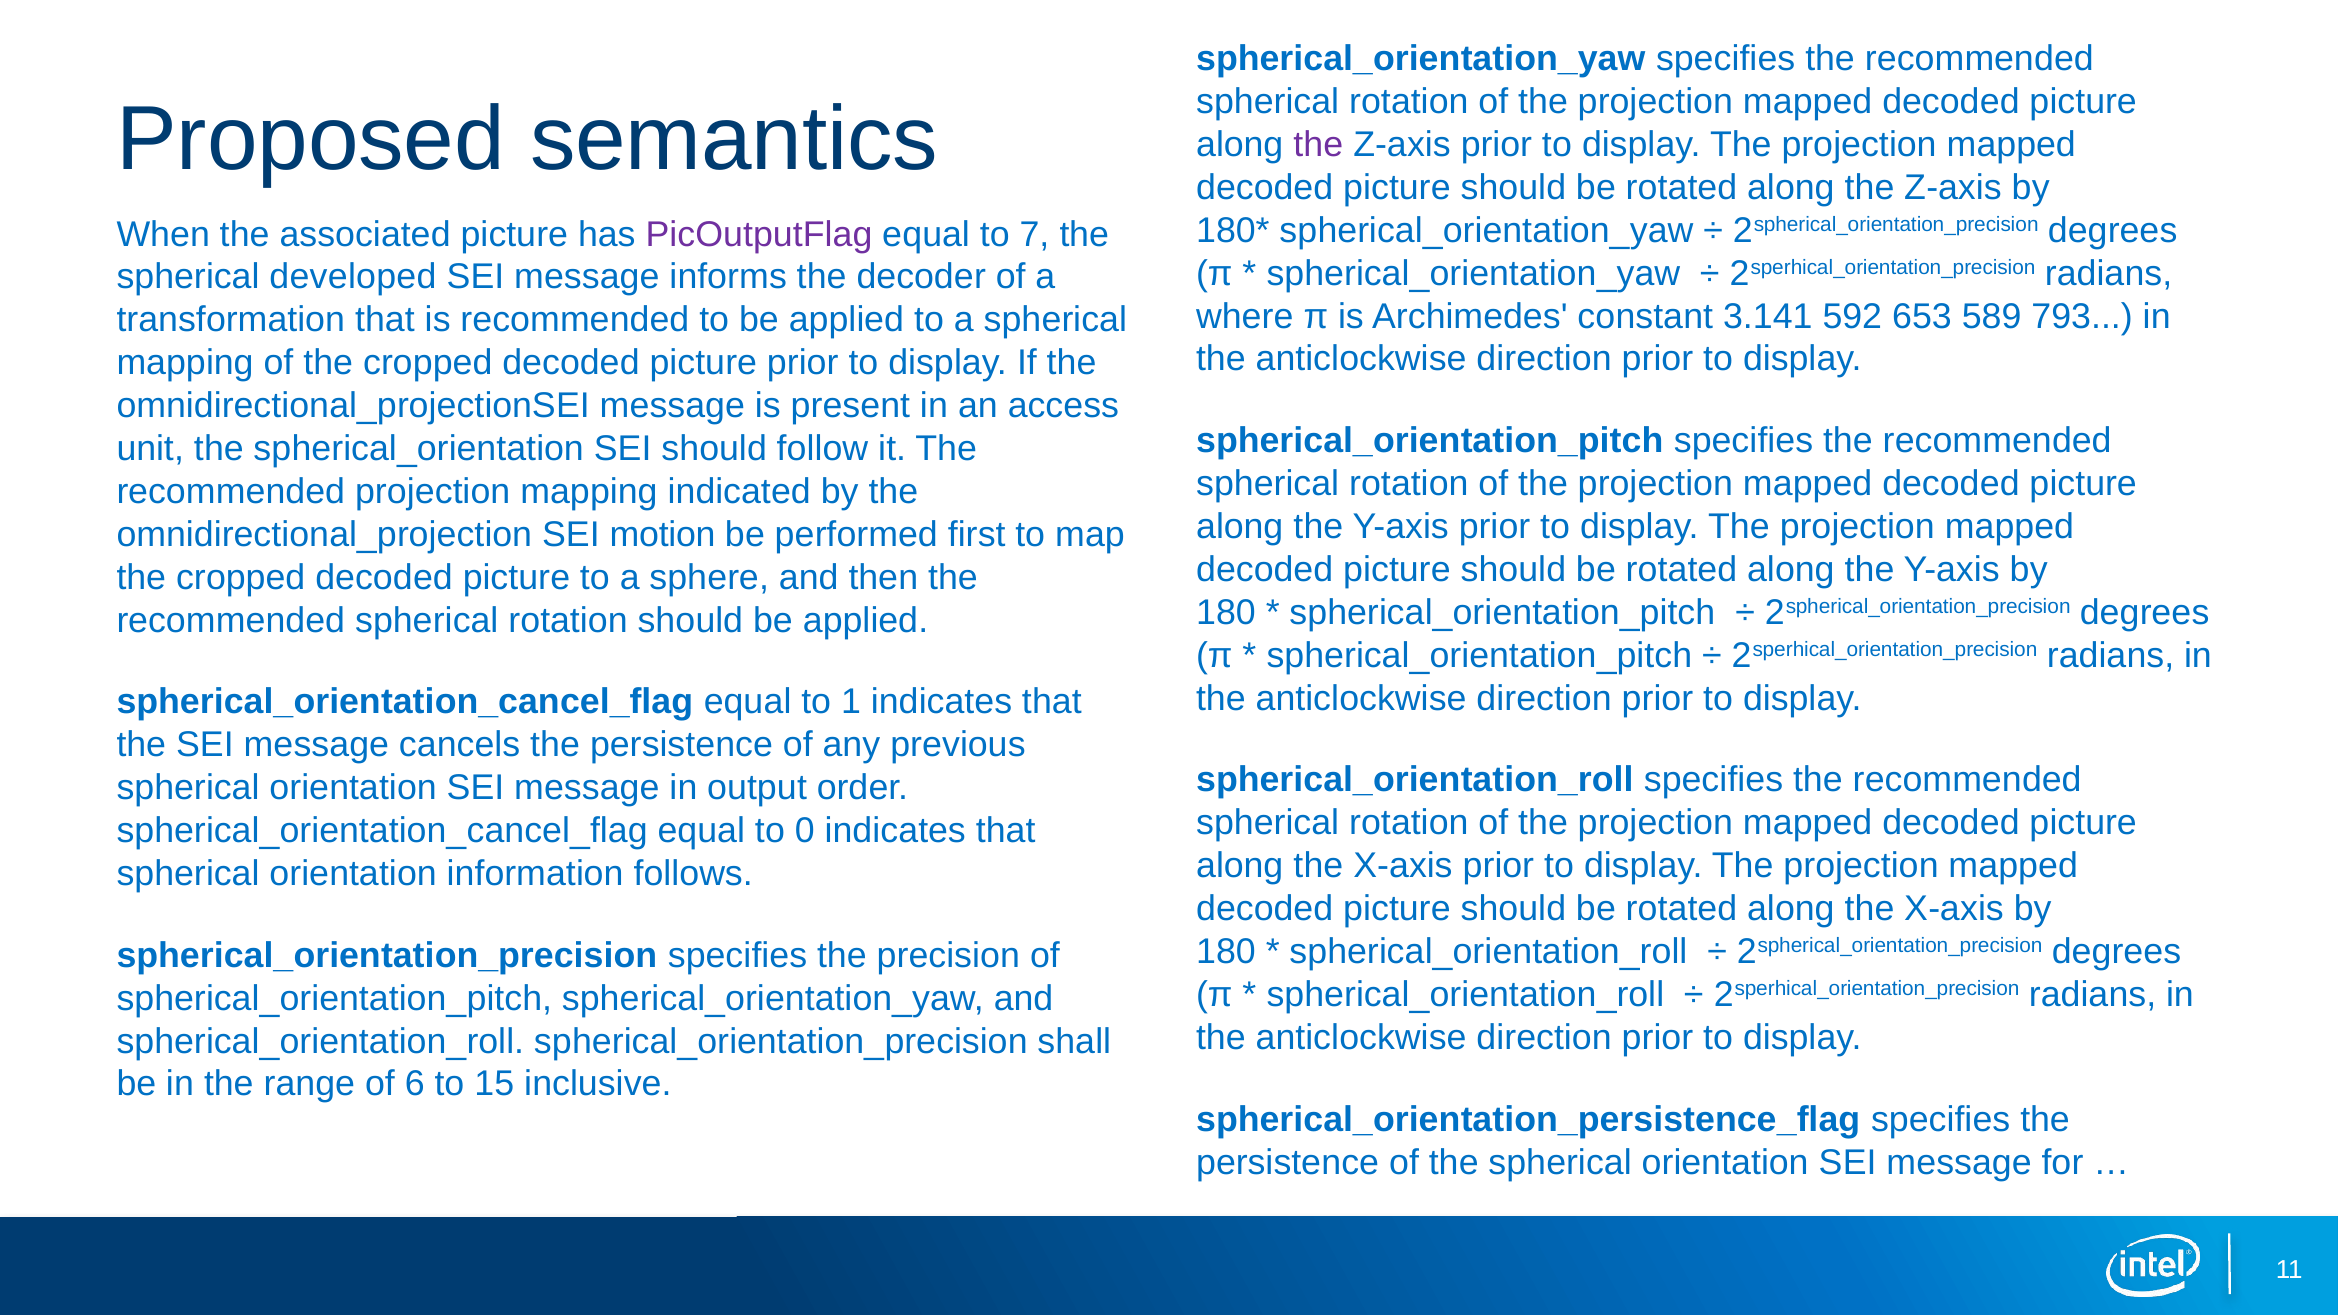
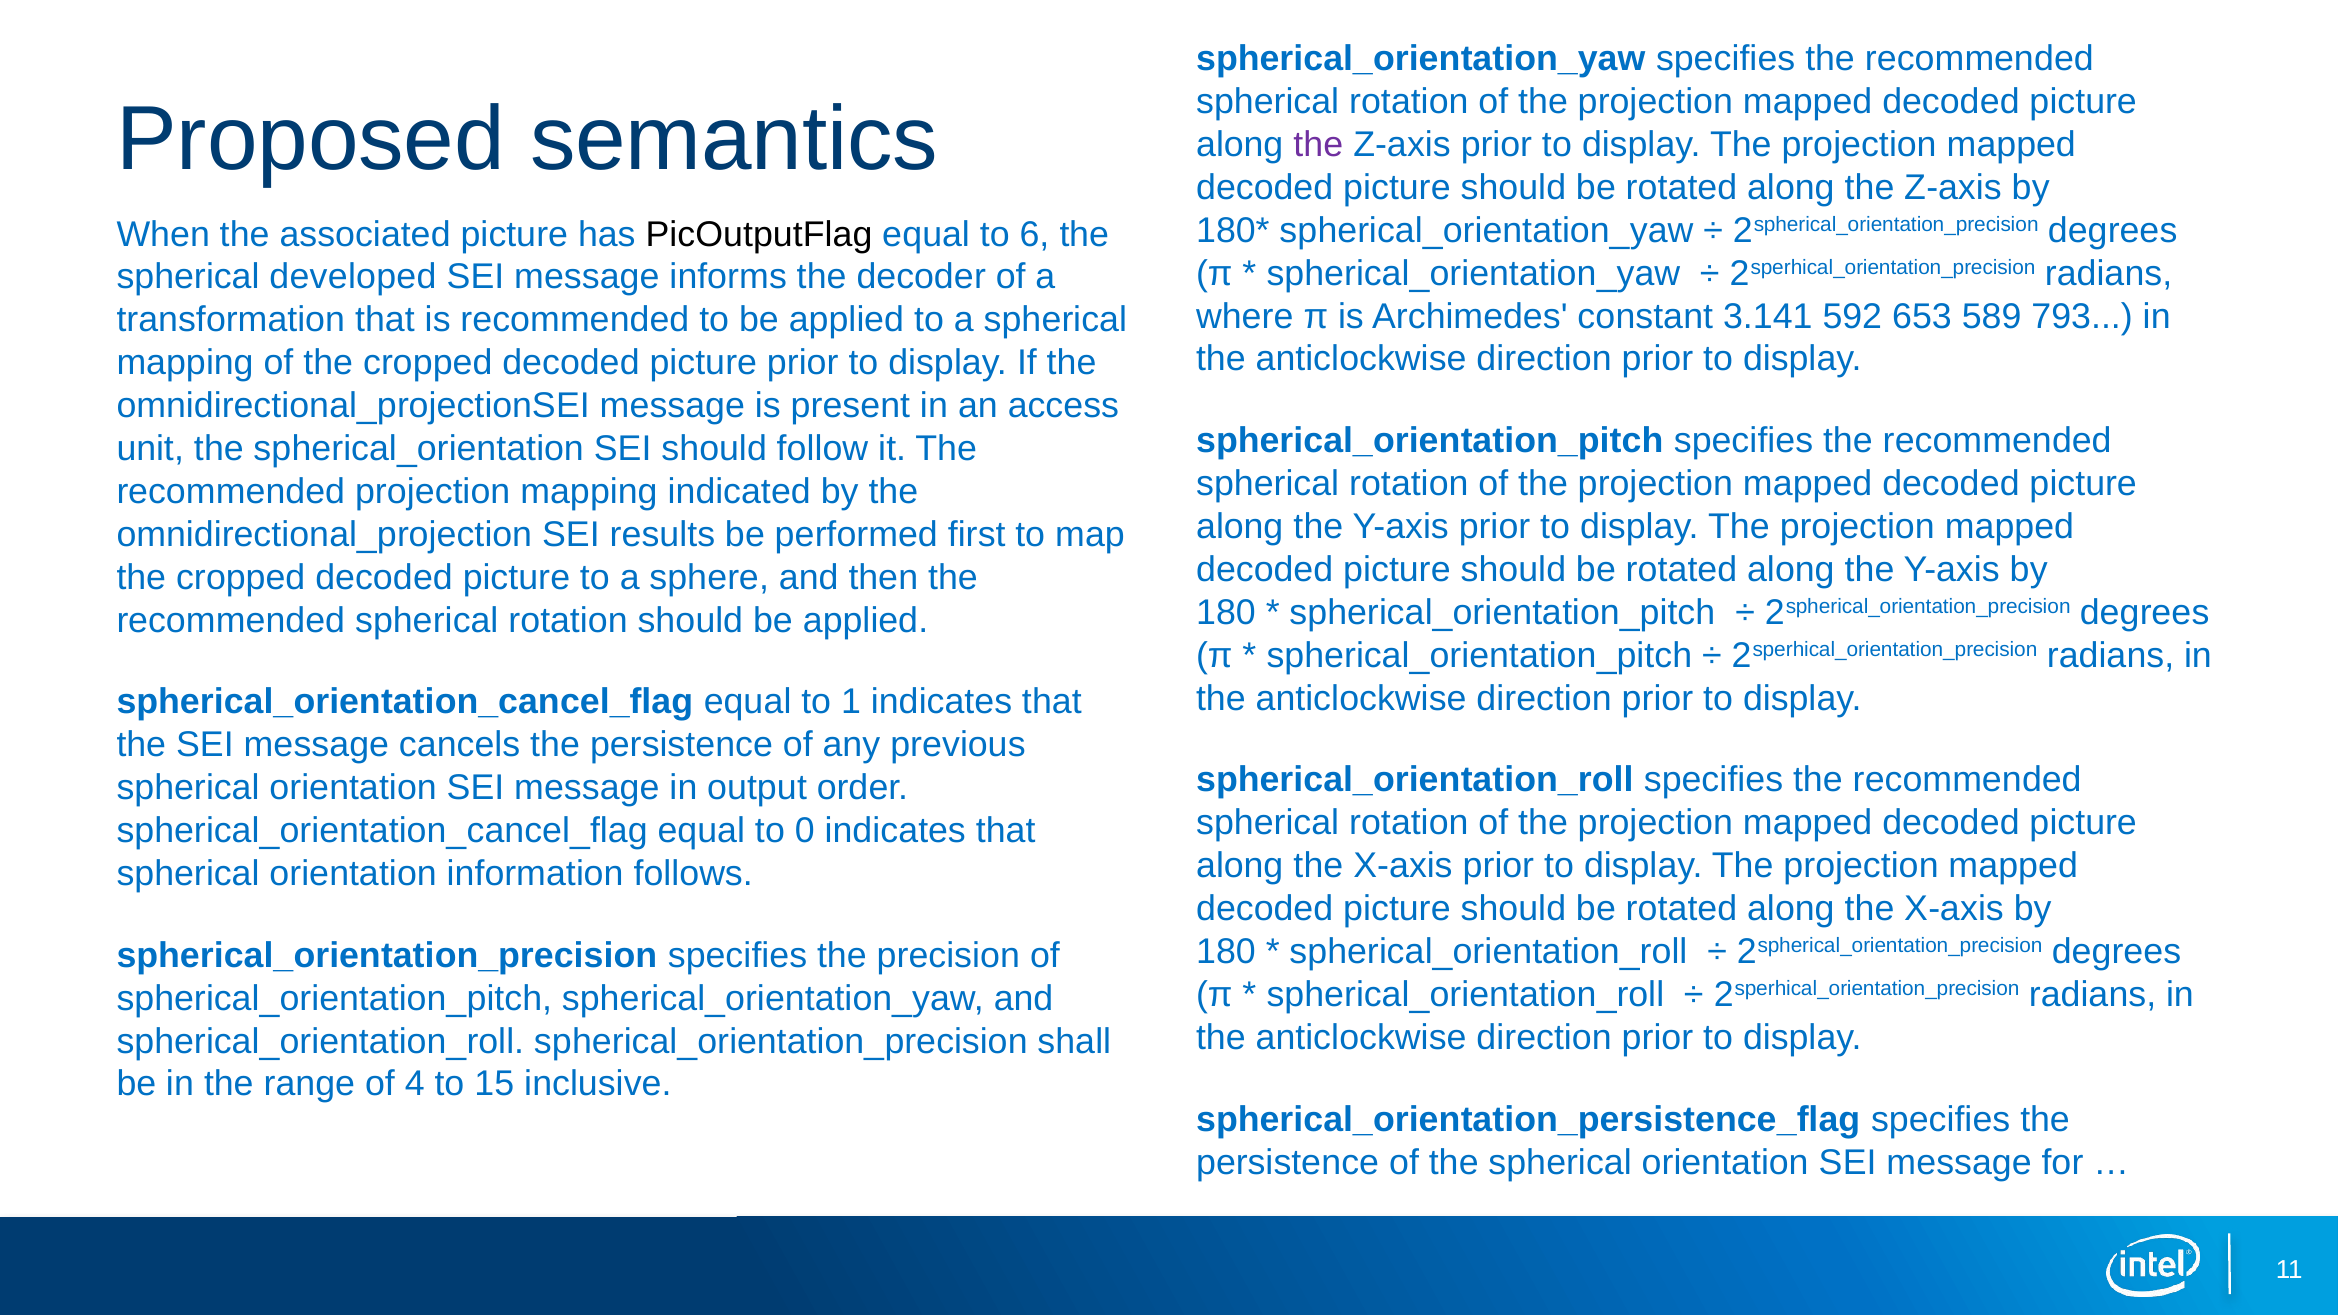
PicOutputFlag colour: purple -> black (759, 234)
7: 7 -> 6 (1034, 234)
motion: motion -> results (662, 535)
6: 6 -> 4 (415, 1084)
